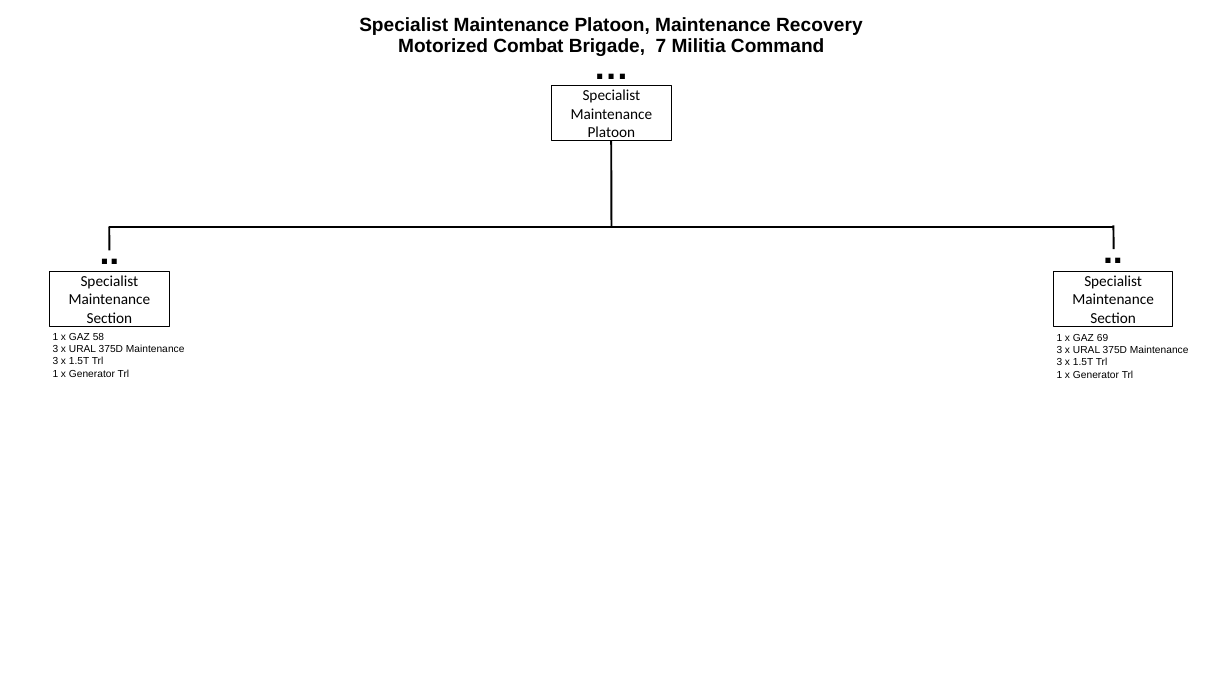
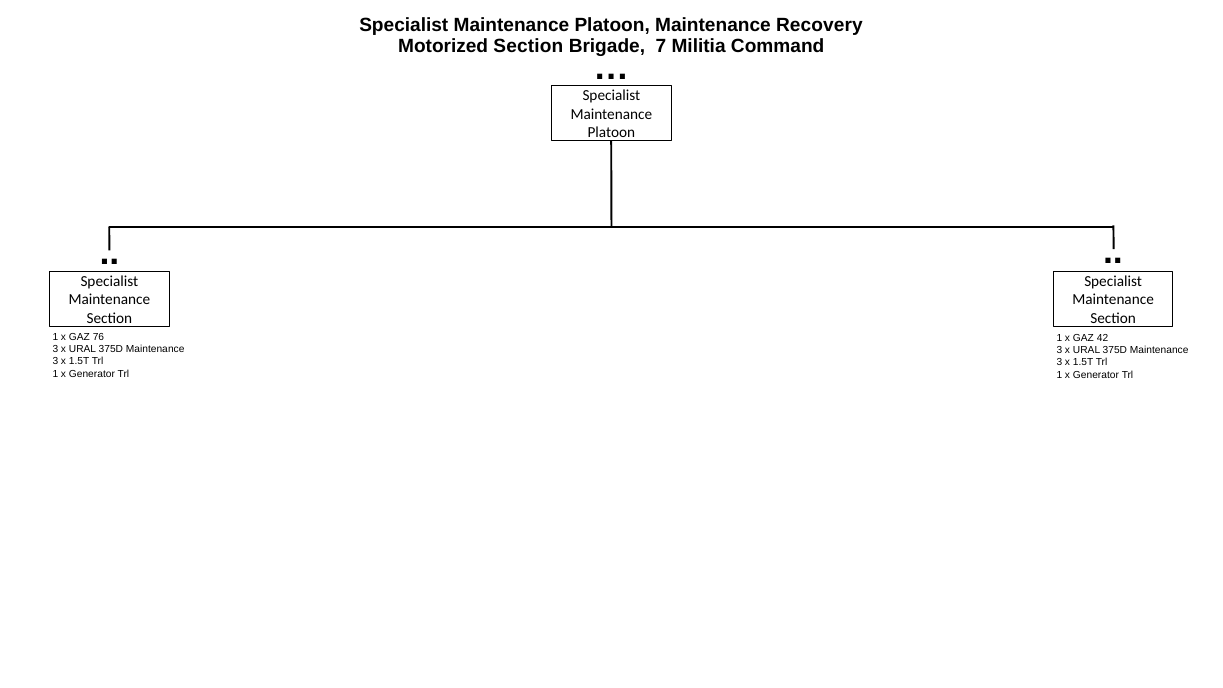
Motorized Combat: Combat -> Section (528, 46)
58: 58 -> 76 (98, 337)
69: 69 -> 42 (1103, 338)
